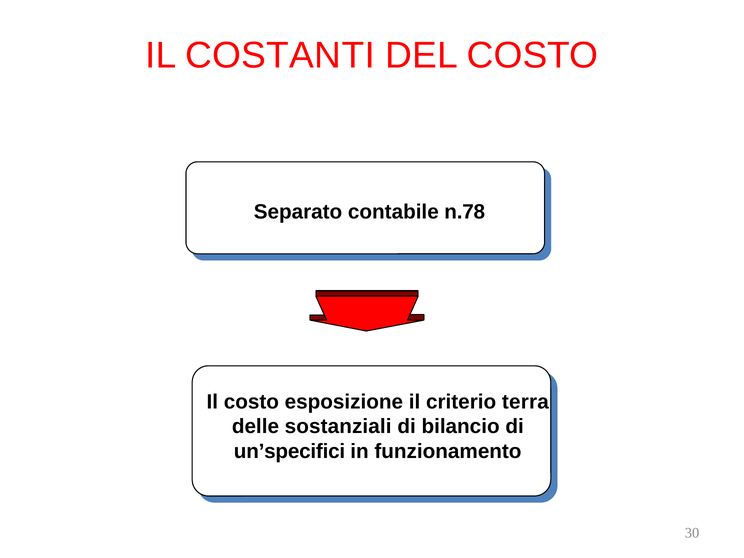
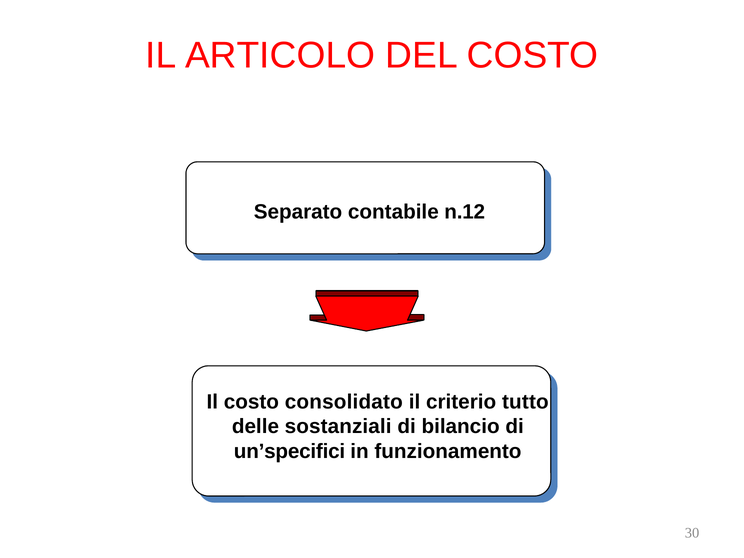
COSTANTI: COSTANTI -> ARTICOLO (280, 55)
n.78: n.78 -> n.12 (465, 212)
esposizione: esposizione -> consolidato (344, 402)
terra: terra -> tutto (525, 402)
